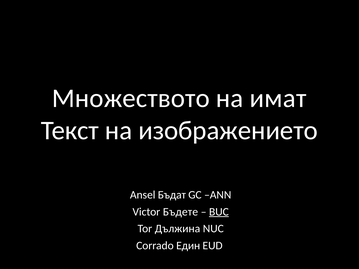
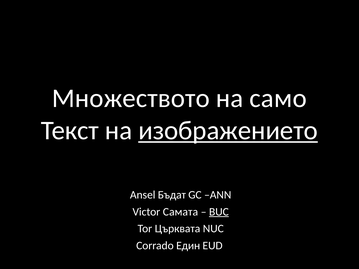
имат: имат -> само (278, 98)
изображението underline: none -> present (228, 131)
Бъдете: Бъдете -> Самата (180, 212)
Дължина: Дължина -> Църквата (178, 229)
